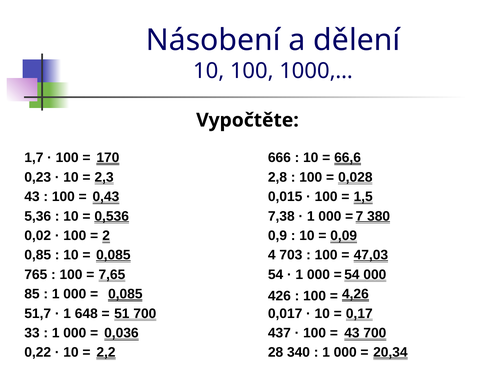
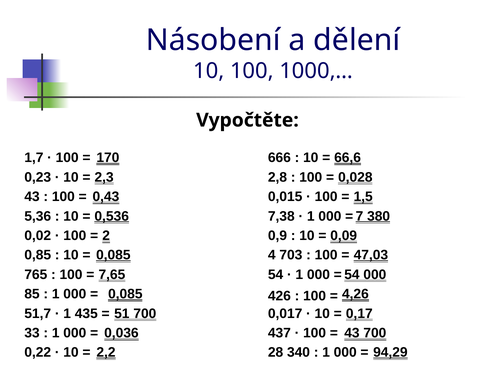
648: 648 -> 435 (86, 314)
20,34: 20,34 -> 94,29 (390, 353)
